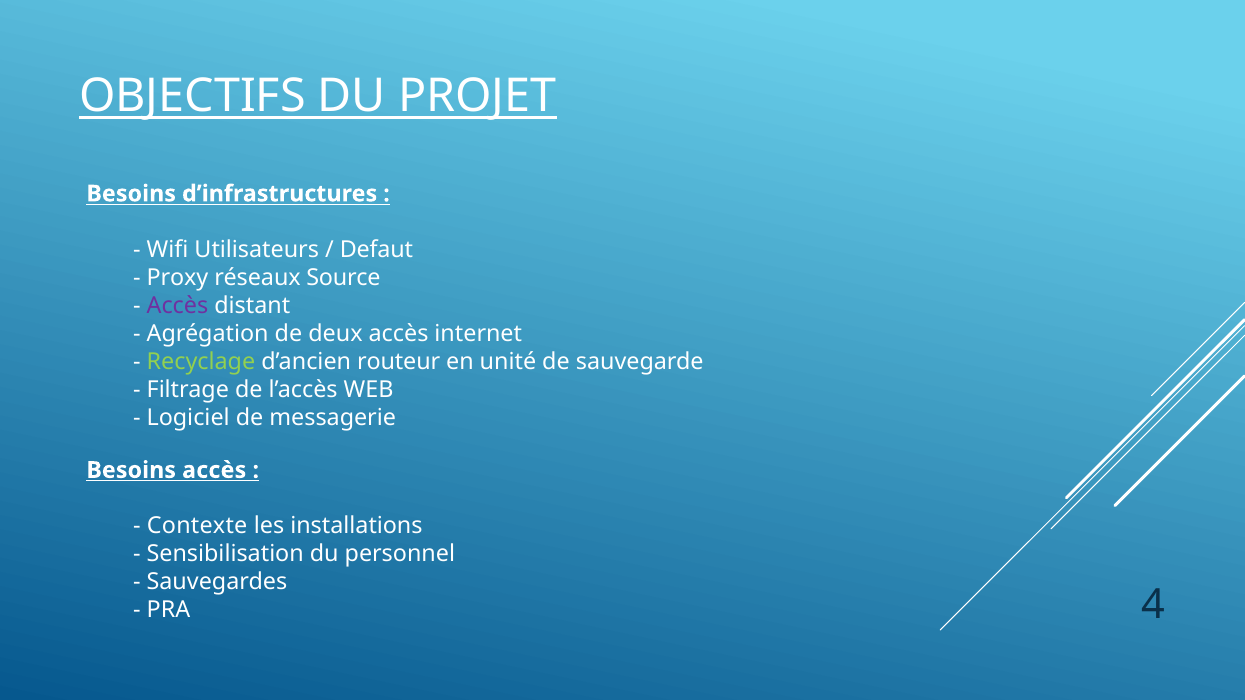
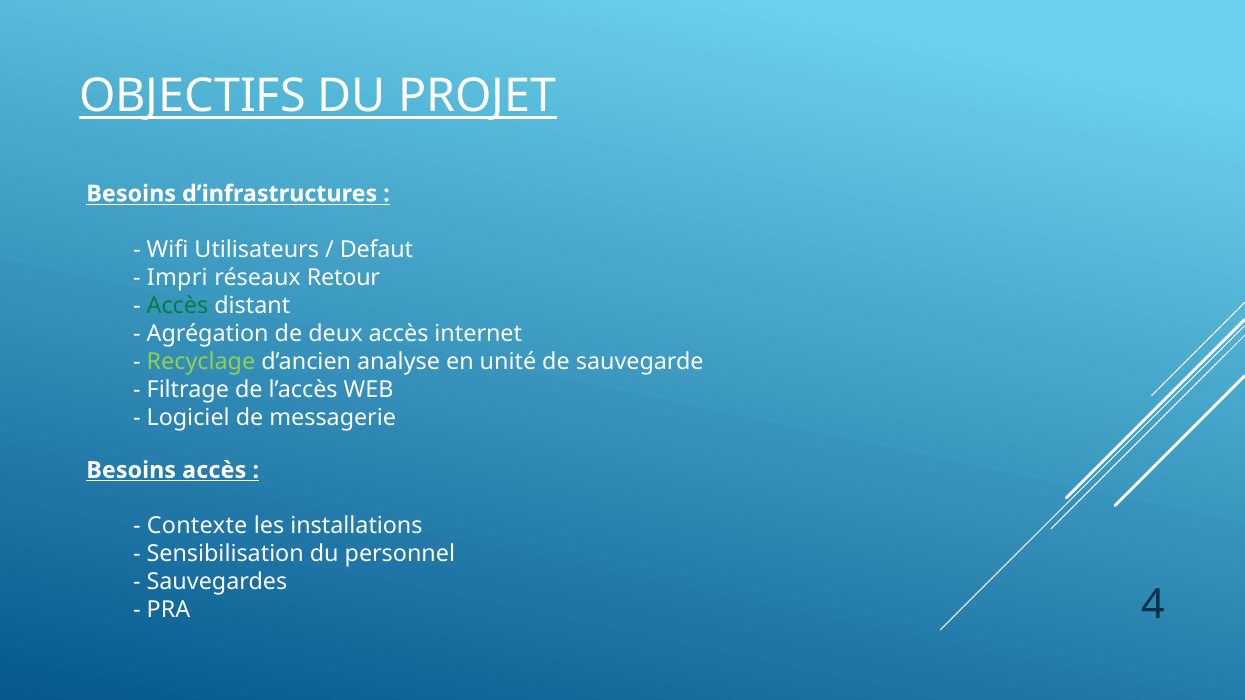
Proxy: Proxy -> Impri (177, 278)
Source: Source -> Retour (343, 278)
Accès colour: purple -> green (177, 306)
routeur: routeur -> analyse (399, 362)
